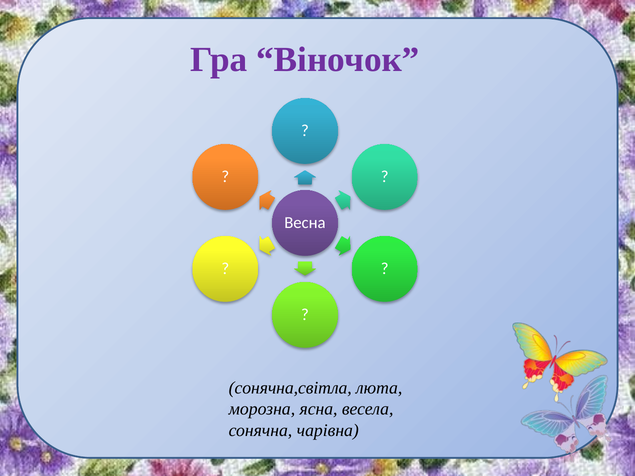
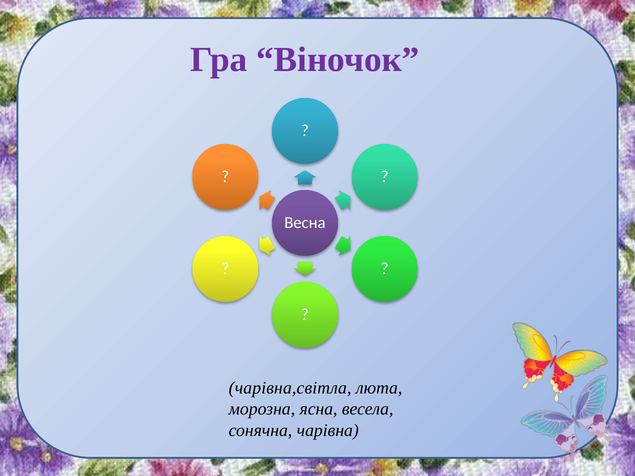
сонячна,світла: сонячна,світла -> чарівна,світла (290, 388)
